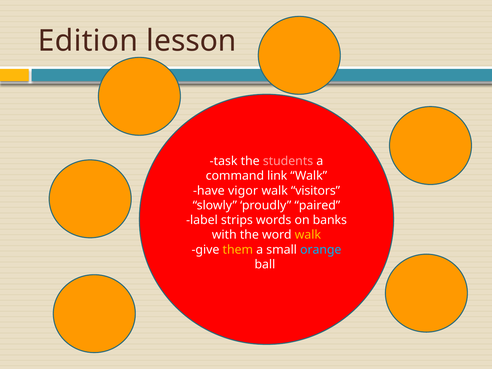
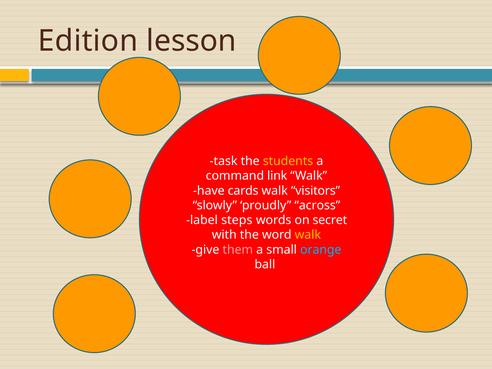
students colour: pink -> yellow (288, 161)
vigor: vigor -> cards (243, 191)
paired: paired -> across (317, 205)
strips: strips -> steps (237, 220)
banks: banks -> secret (330, 220)
them colour: yellow -> pink (238, 250)
